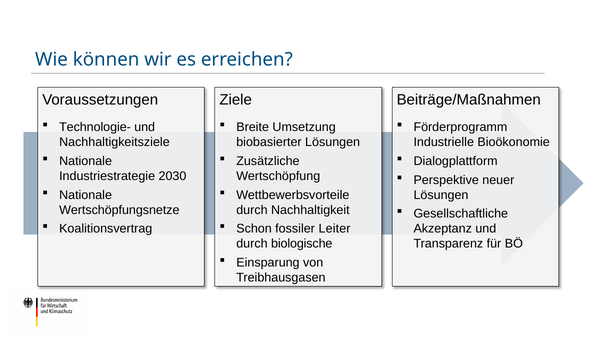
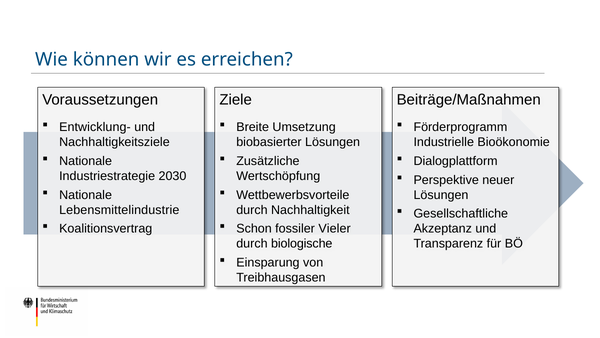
Technologie-: Technologie- -> Entwicklung- (95, 127)
Wertschöpfungsnetze: Wertschöpfungsnetze -> Lebensmittelindustrie (119, 210)
Leiter: Leiter -> Vieler (335, 228)
